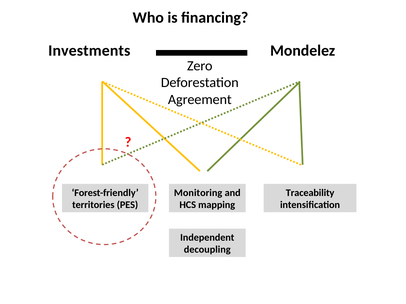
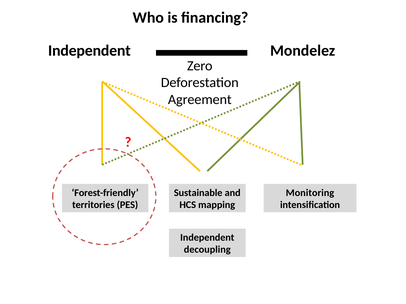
Investments: Investments -> Independent (89, 51)
Monitoring: Monitoring -> Sustainable (198, 193)
Traceability: Traceability -> Monitoring (310, 193)
